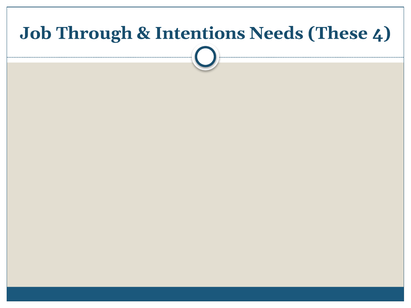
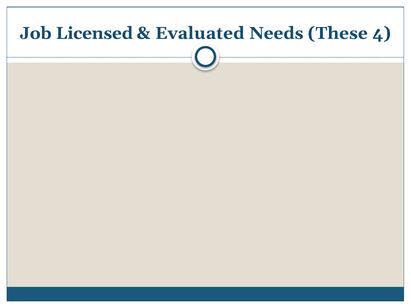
Through: Through -> Licensed (94, 33)
Intentions: Intentions -> Evaluated (200, 33)
